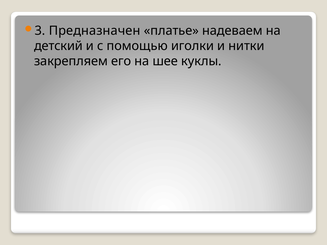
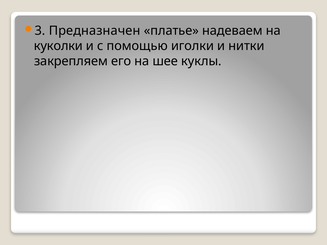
детский: детский -> куколки (58, 46)
